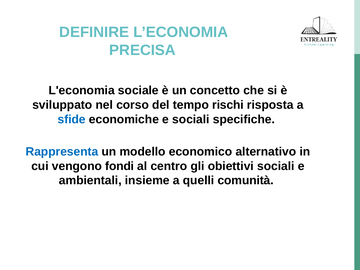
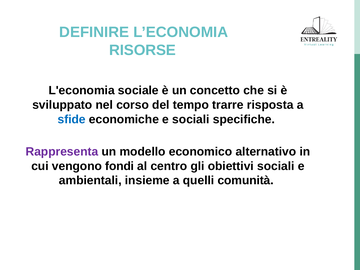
PRECISA: PRECISA -> RISORSE (143, 50)
rischi: rischi -> trarre (228, 105)
Rappresenta colour: blue -> purple (62, 152)
